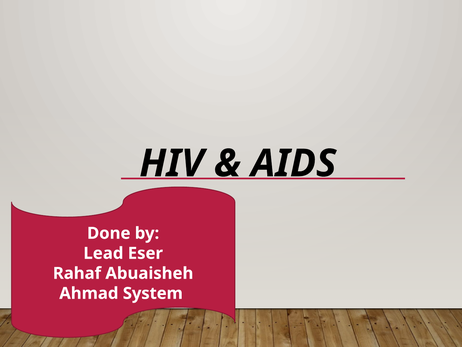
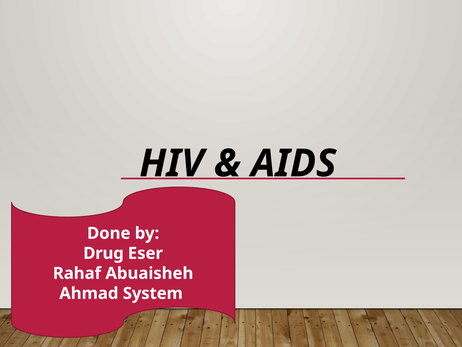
Lead: Lead -> Drug (104, 253)
